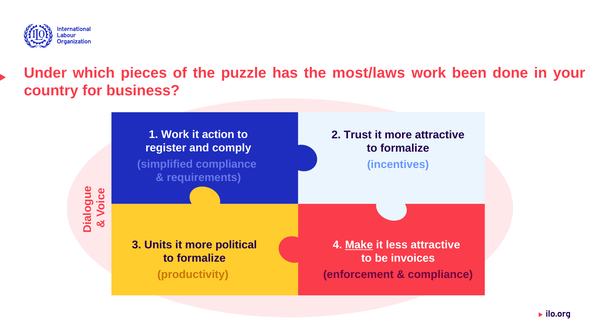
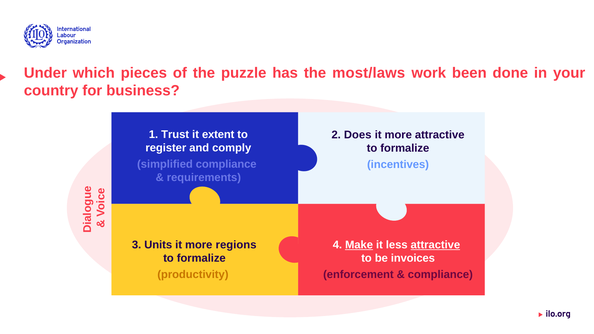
1 Work: Work -> Trust (175, 135)
action: action -> extent (218, 135)
Trust: Trust -> Does (358, 135)
political: political -> regions (236, 245)
attractive underline: none -> present (435, 245)
